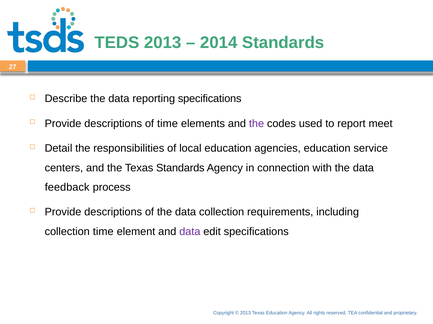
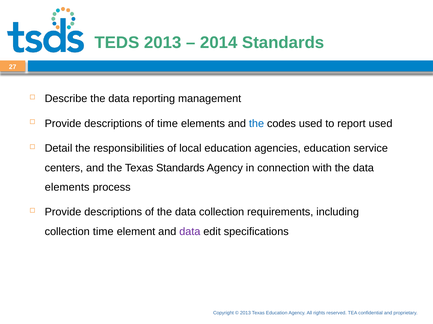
reporting specifications: specifications -> management (210, 99)
the colour: purple -> blue (256, 124)
report meet: meet -> used (381, 124)
feedback: feedback -> elements (67, 188)
